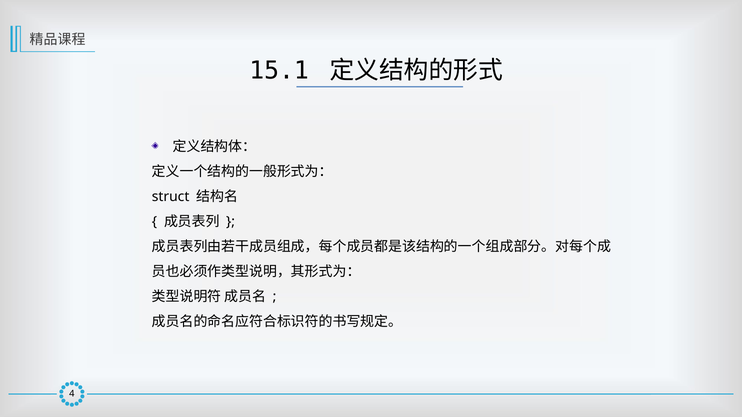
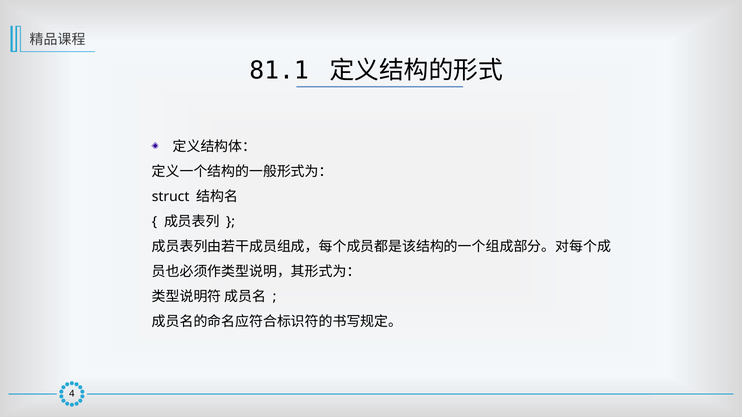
15.1: 15.1 -> 81.1 (279, 71)
